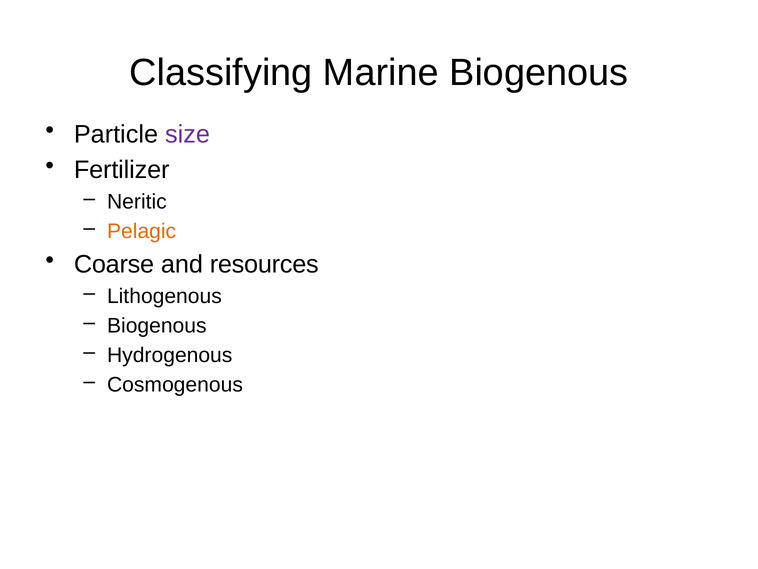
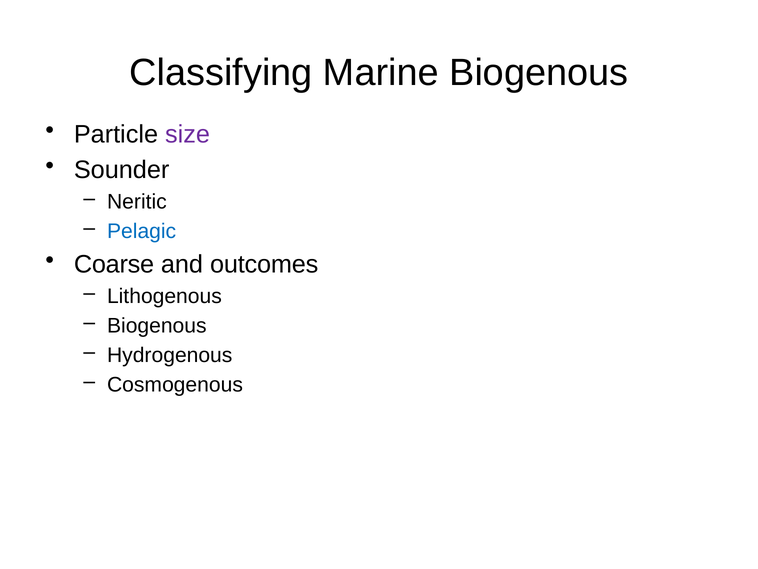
Fertilizer: Fertilizer -> Sounder (122, 170)
Pelagic colour: orange -> blue (142, 231)
resources: resources -> outcomes (264, 264)
